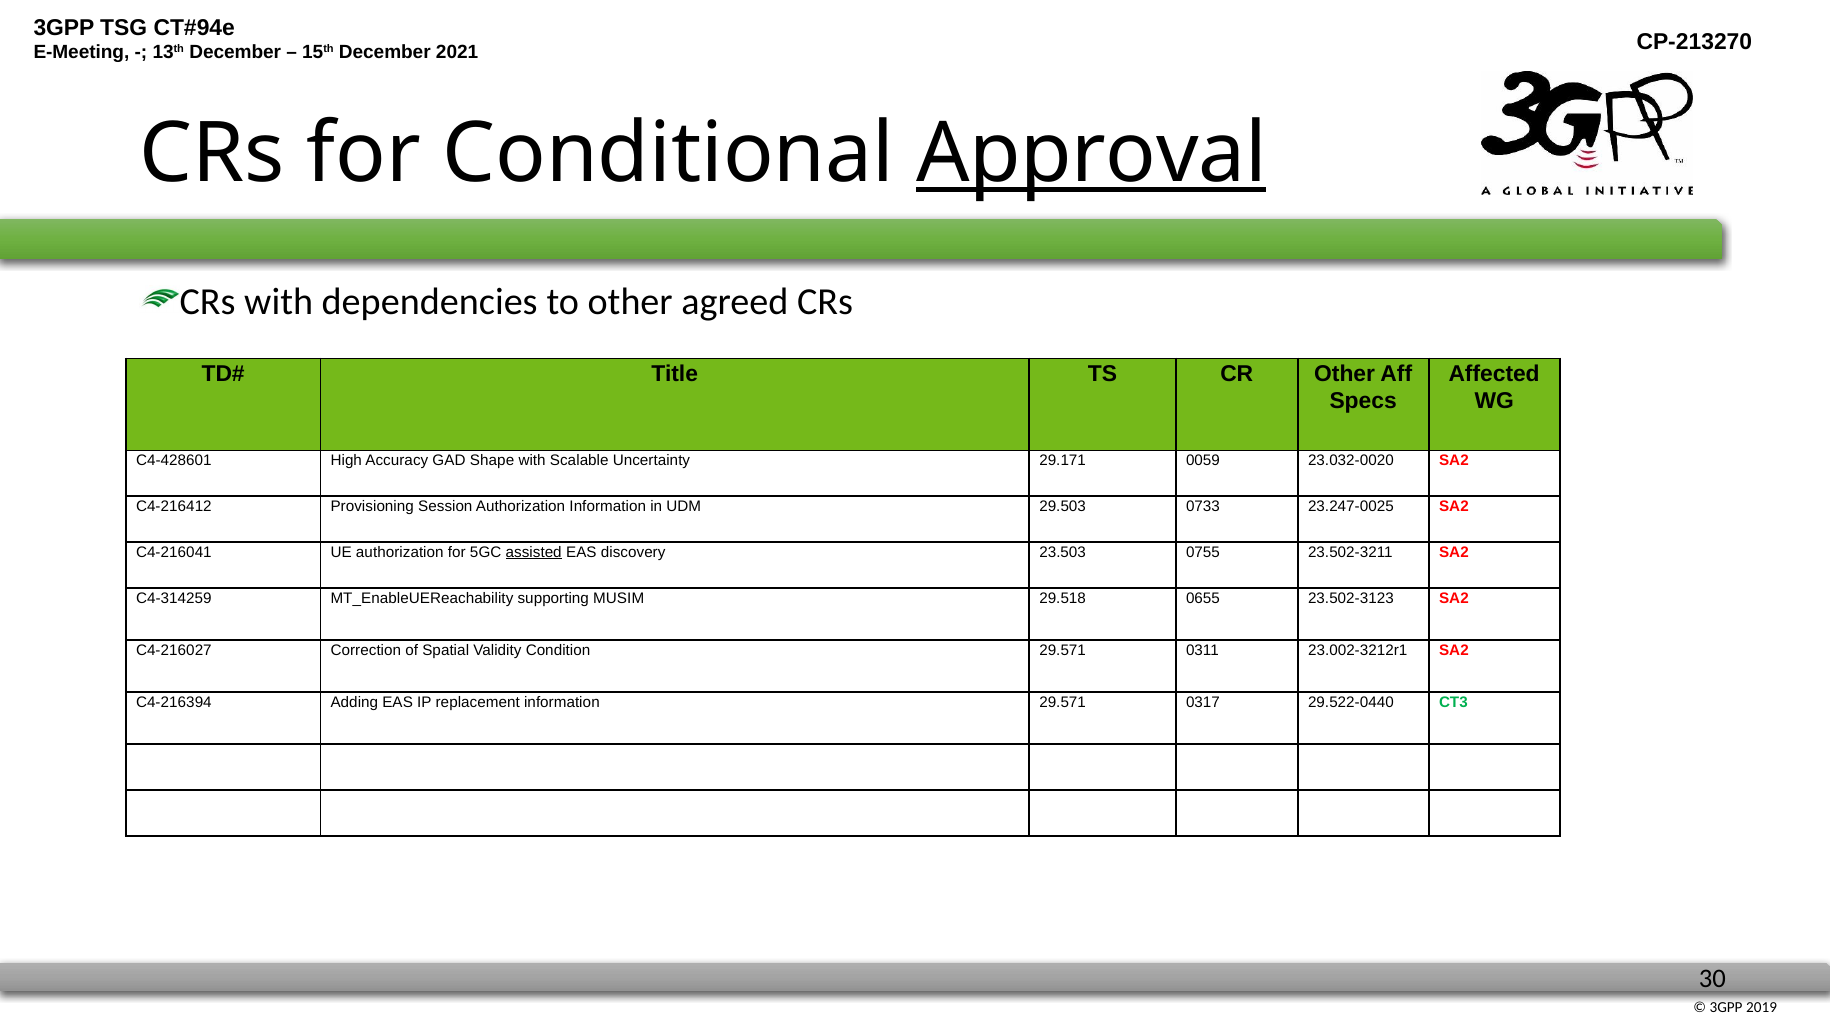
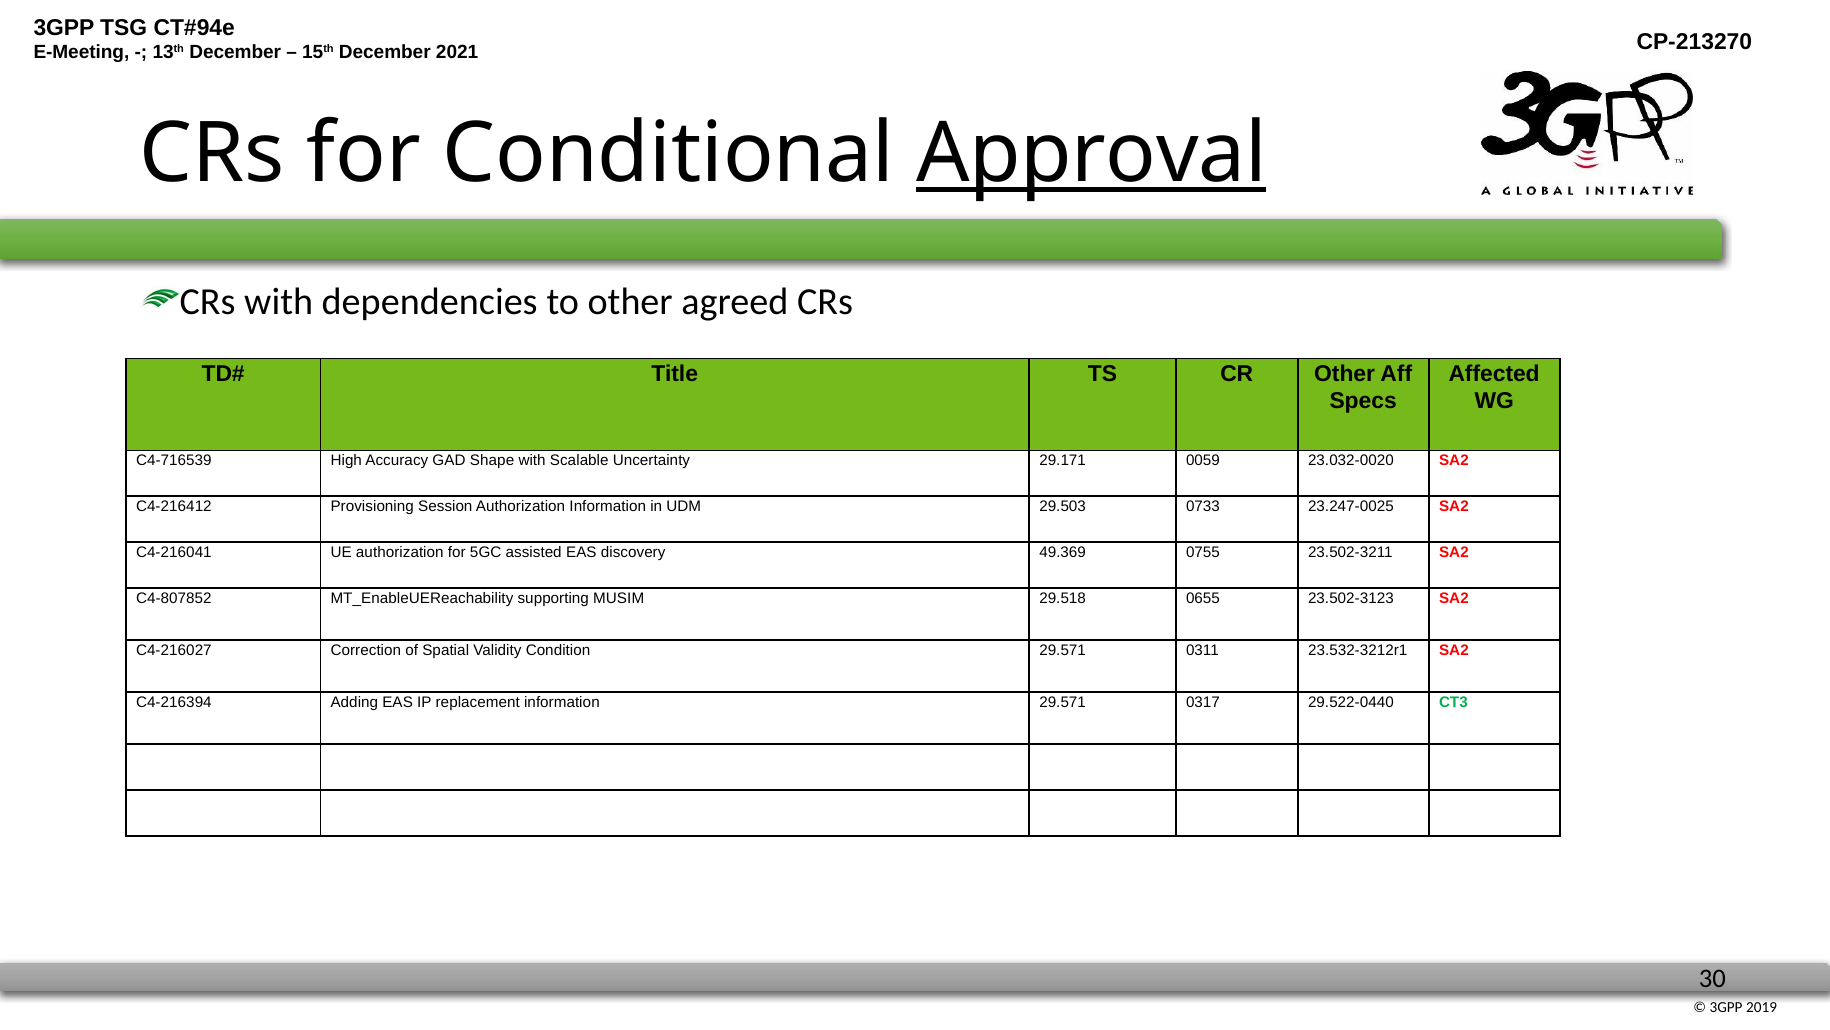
C4-428601: C4-428601 -> C4-716539 (174, 460)
assisted underline: present -> none (534, 552)
23.503: 23.503 -> 49.369 (1063, 552)
C4-314259: C4-314259 -> C4-807852 (174, 598)
23.002-3212r1: 23.002-3212r1 -> 23.532-3212r1 (1358, 650)
